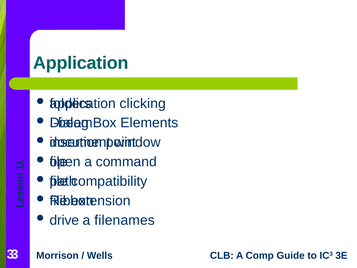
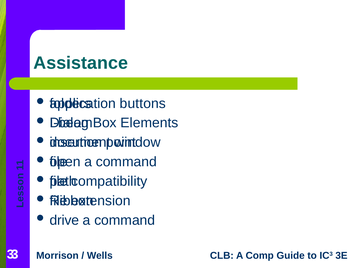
Application: Application -> Assistance (81, 63)
clicking: clicking -> buttons (143, 103)
filenames: filenames -> command (125, 220)
